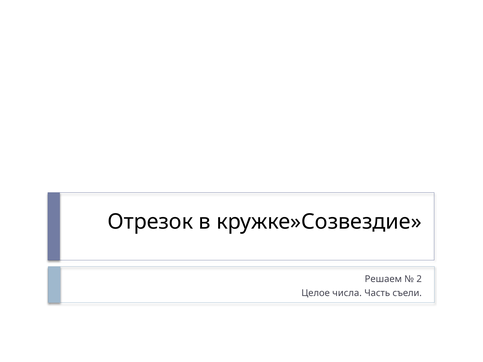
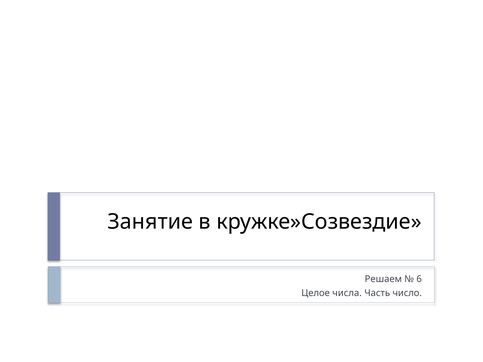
Отрезок: Отрезок -> Занятие (150, 222)
2: 2 -> 6 (419, 279)
съели: съели -> число (407, 293)
